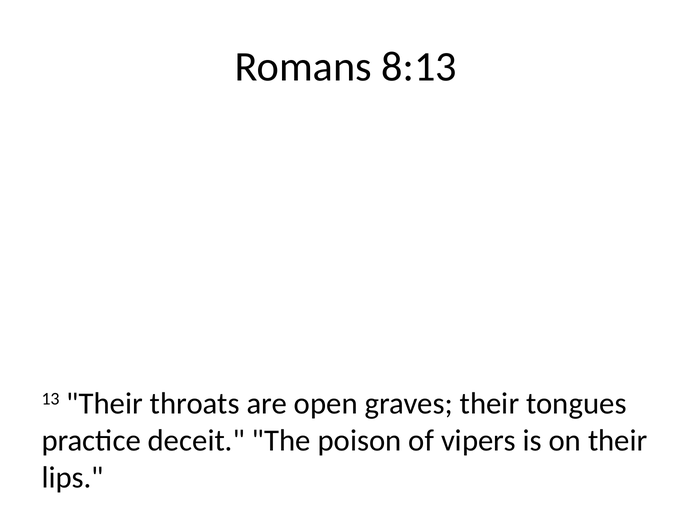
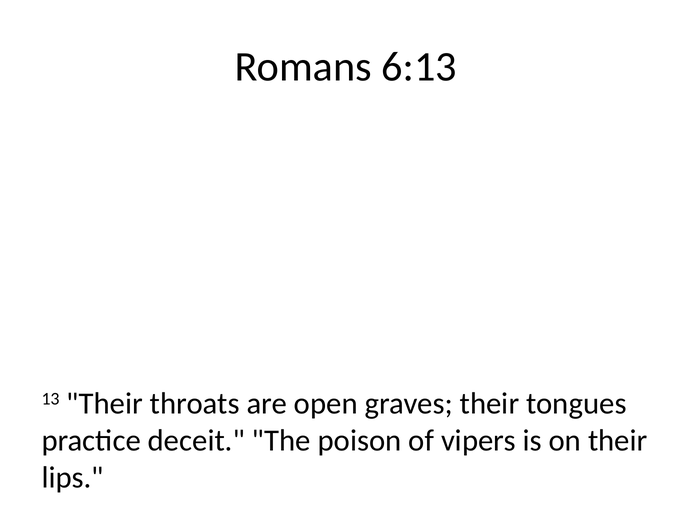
8:13: 8:13 -> 6:13 (419, 67)
